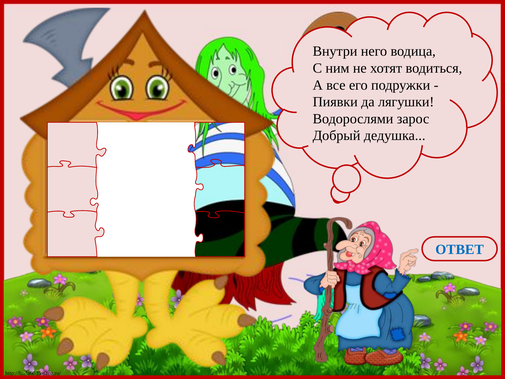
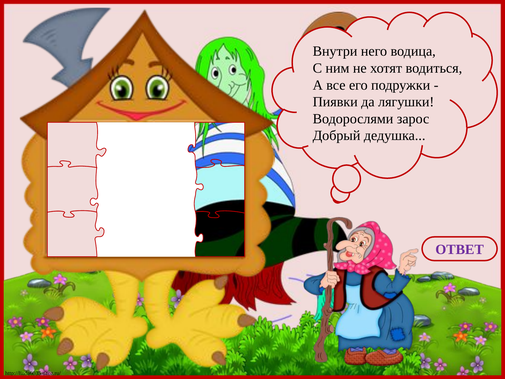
ОТВЕТ colour: blue -> purple (460, 250)
